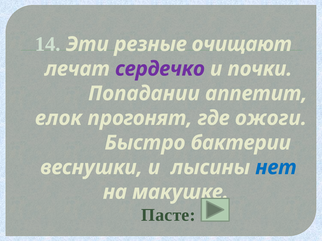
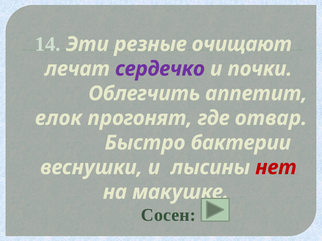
Попадании: Попадании -> Облегчить (144, 94)
ожоги: ожоги -> отвар (271, 118)
нет colour: blue -> red (276, 168)
Пасте: Пасте -> Сосен (168, 215)
